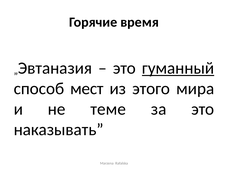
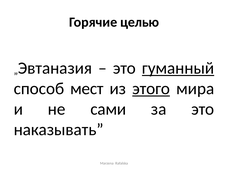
время: время -> целью (140, 22)
этого underline: none -> present (151, 89)
теме: теме -> сами (108, 109)
